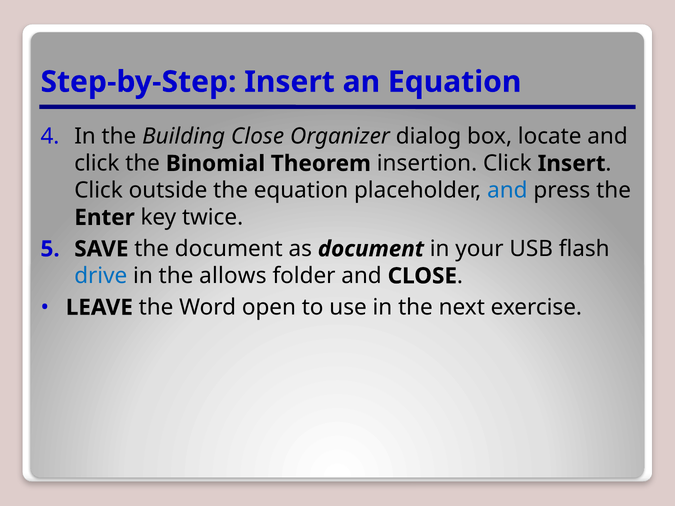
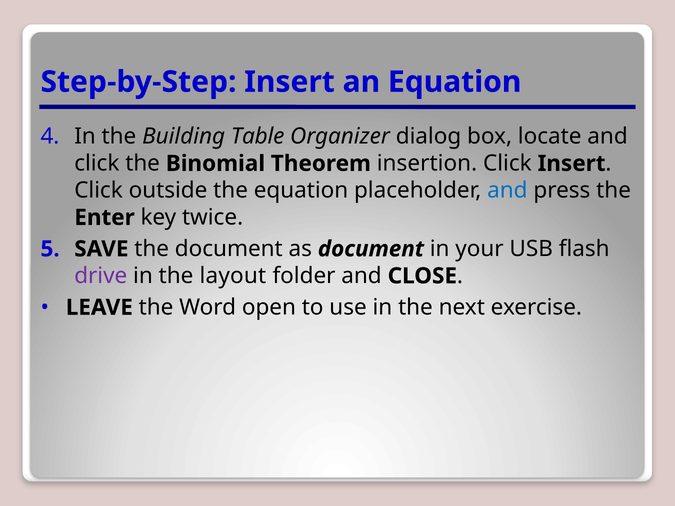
Building Close: Close -> Table (258, 137)
drive colour: blue -> purple (101, 276)
allows: allows -> layout (233, 276)
